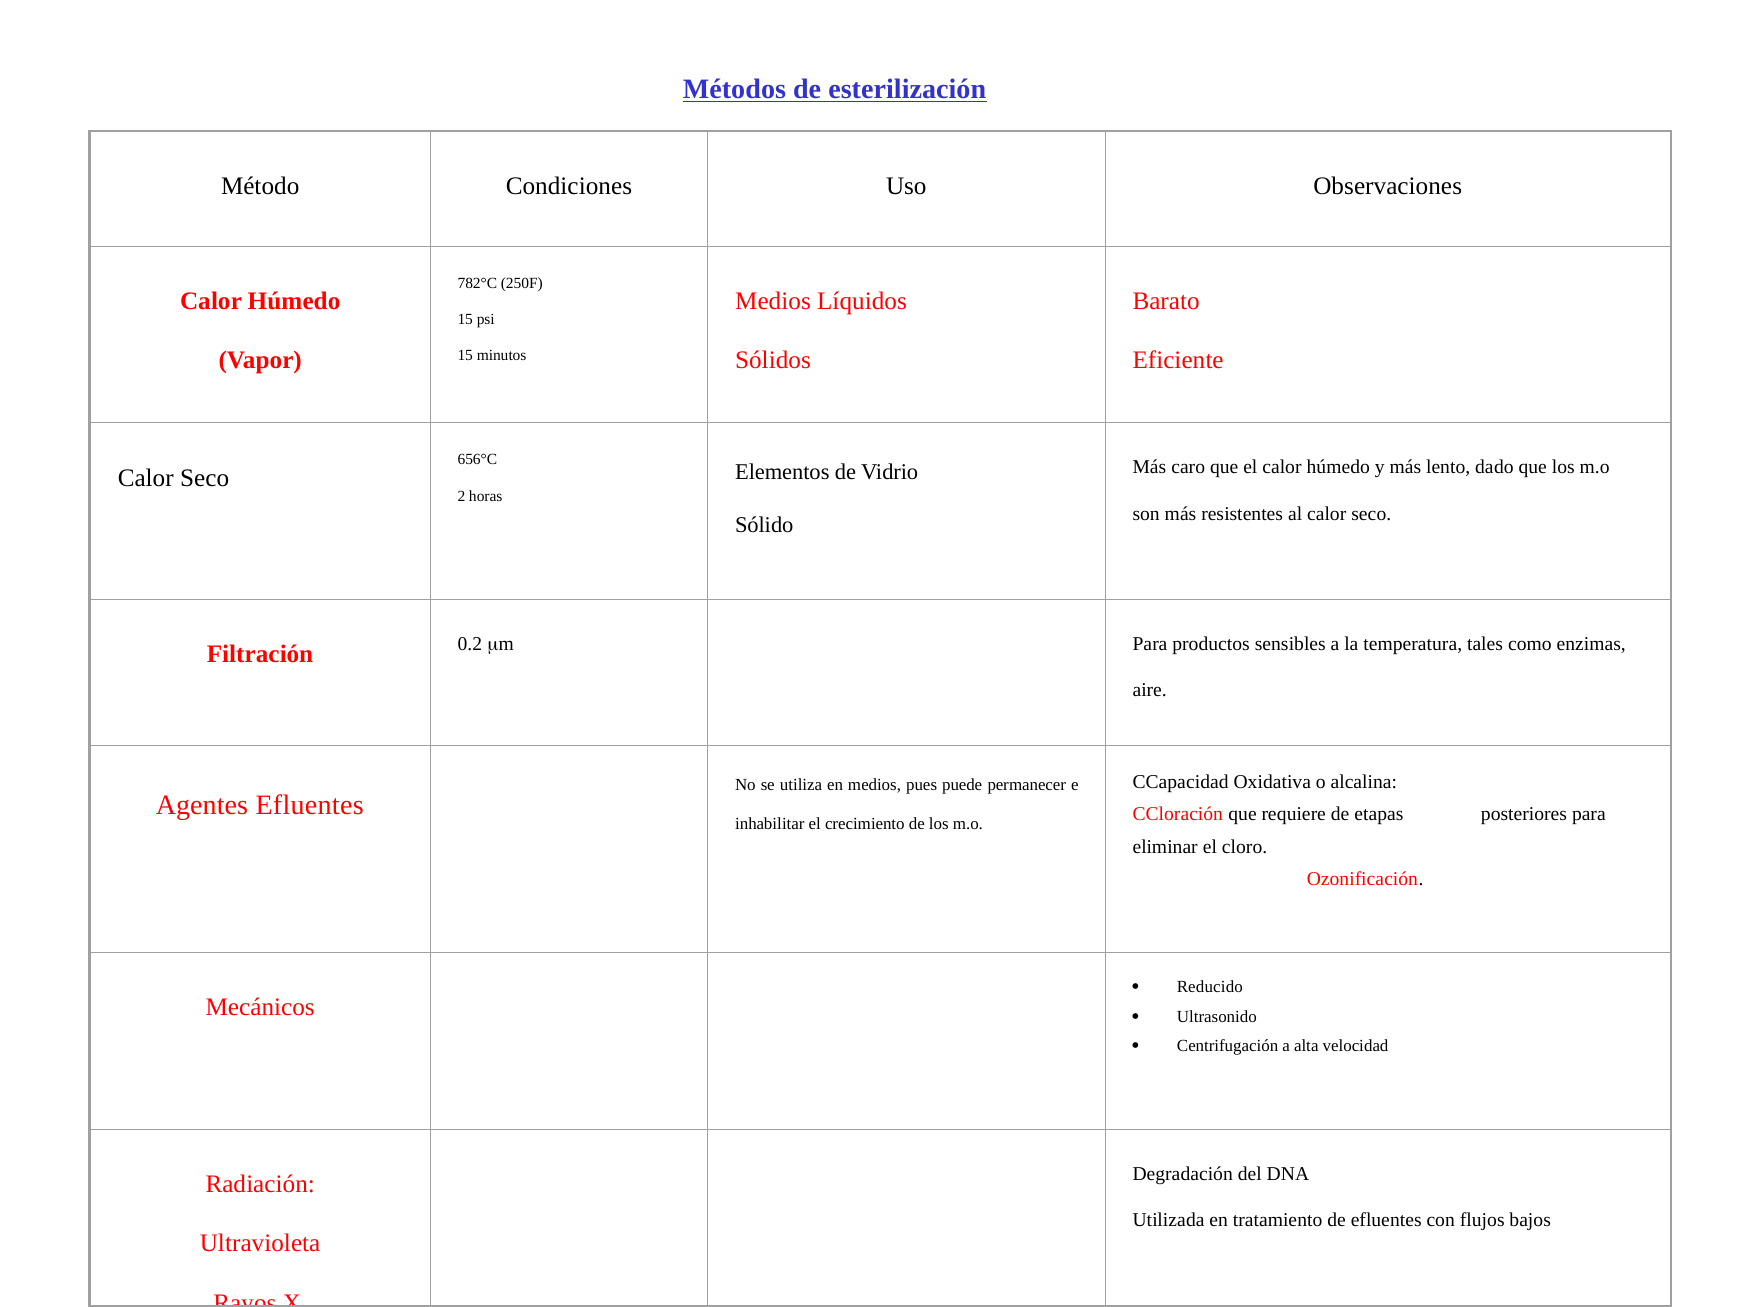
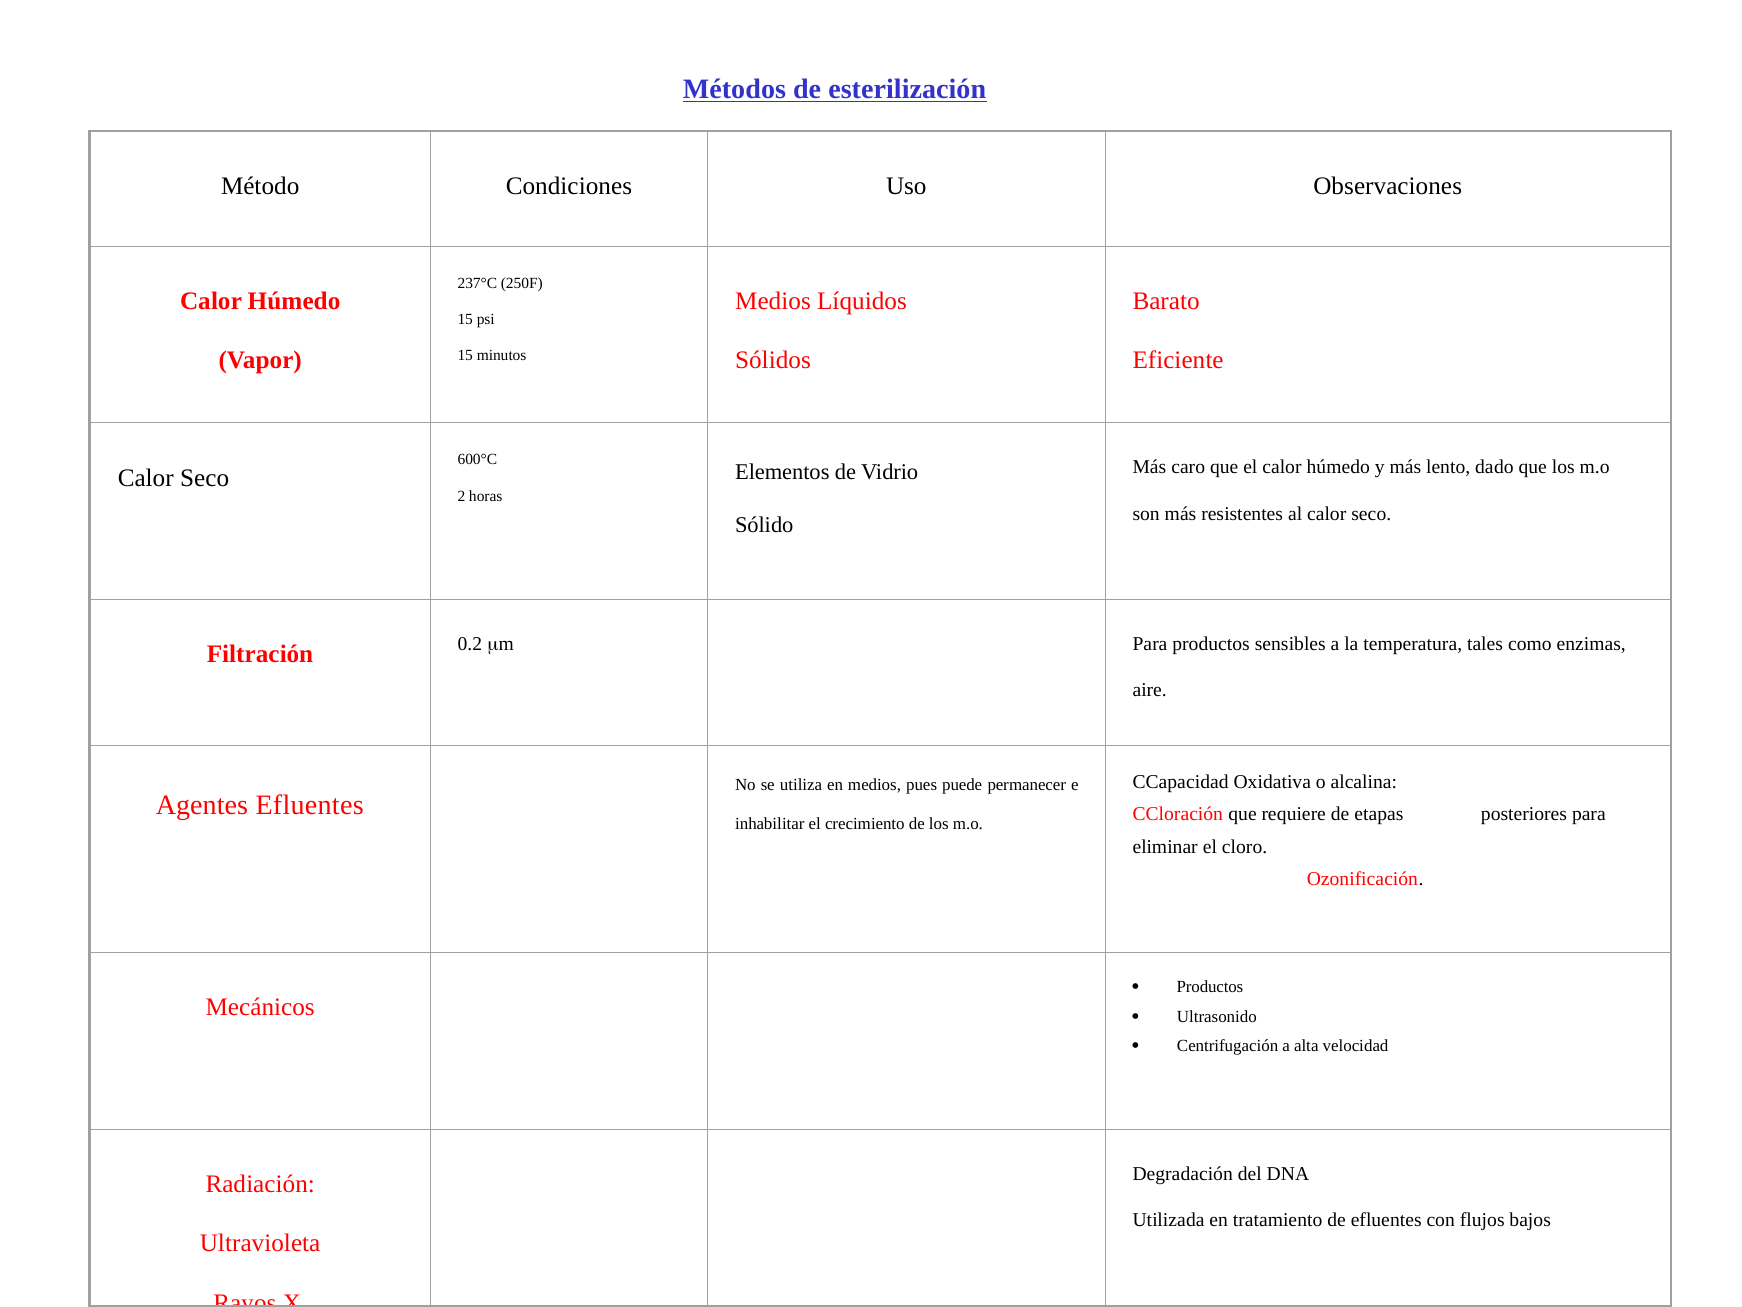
782°C: 782°C -> 237°C (477, 283)
656°C: 656°C -> 600°C (477, 460)
Reducido: Reducido -> Productos (1210, 986)
